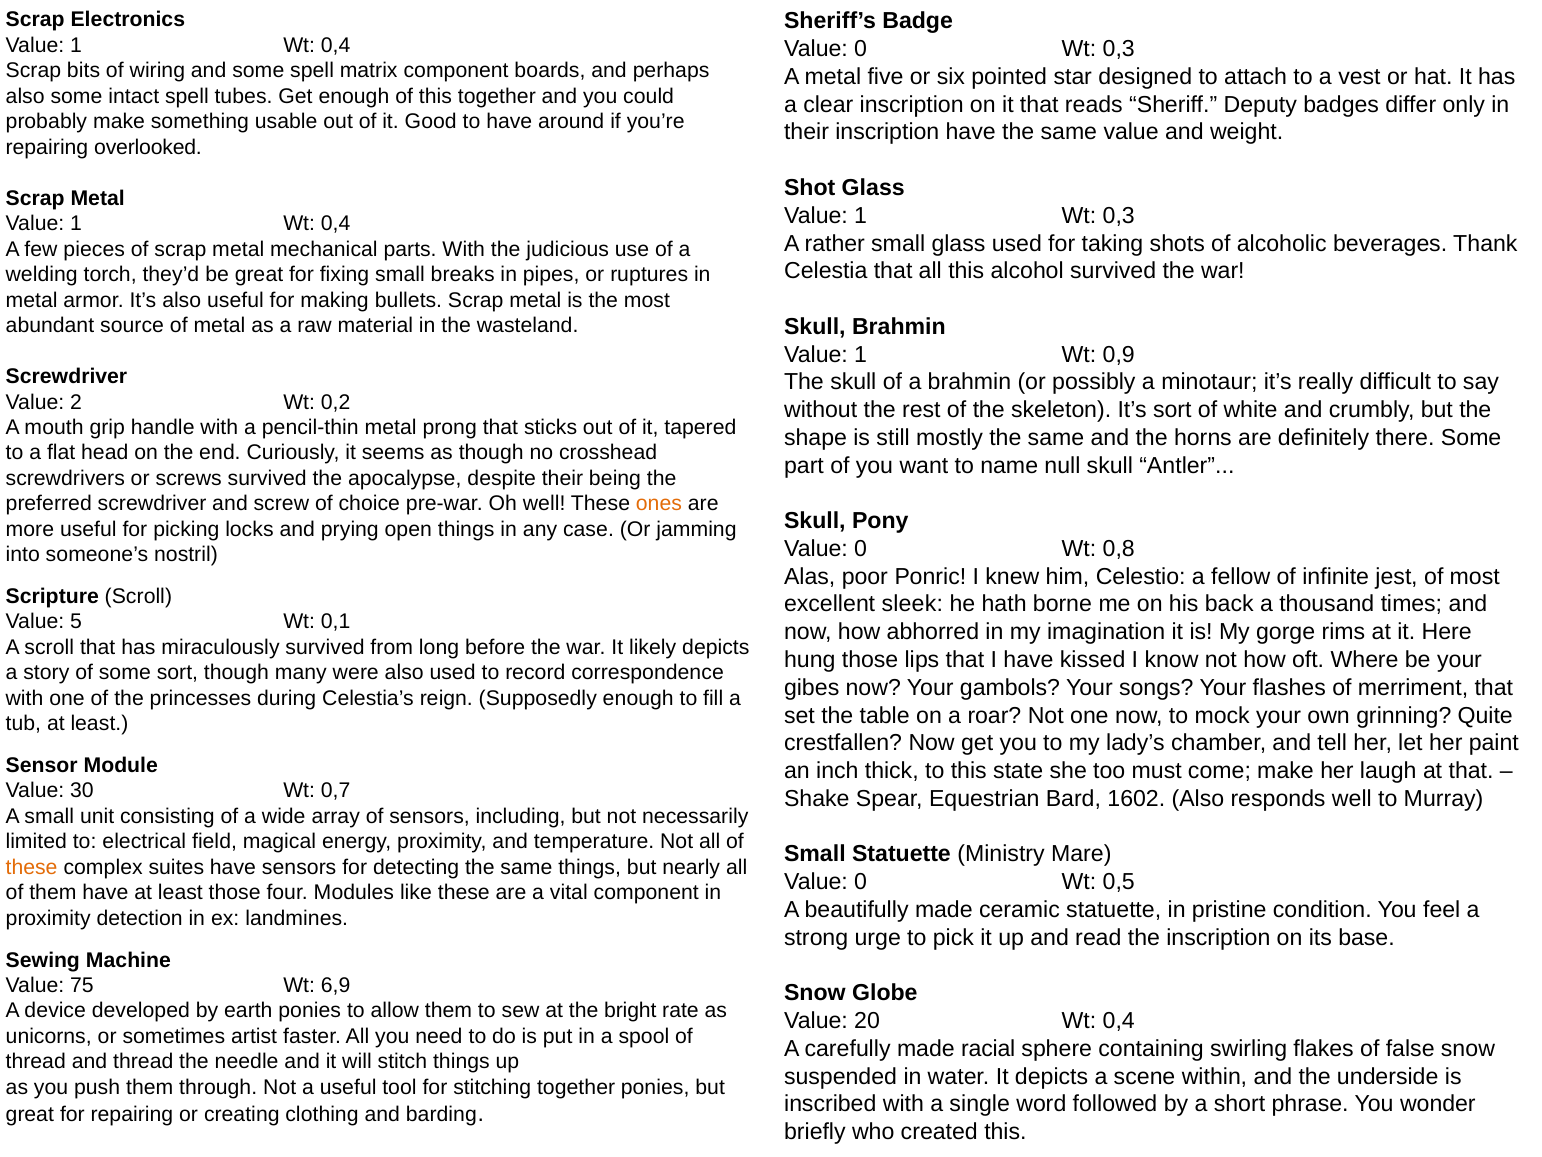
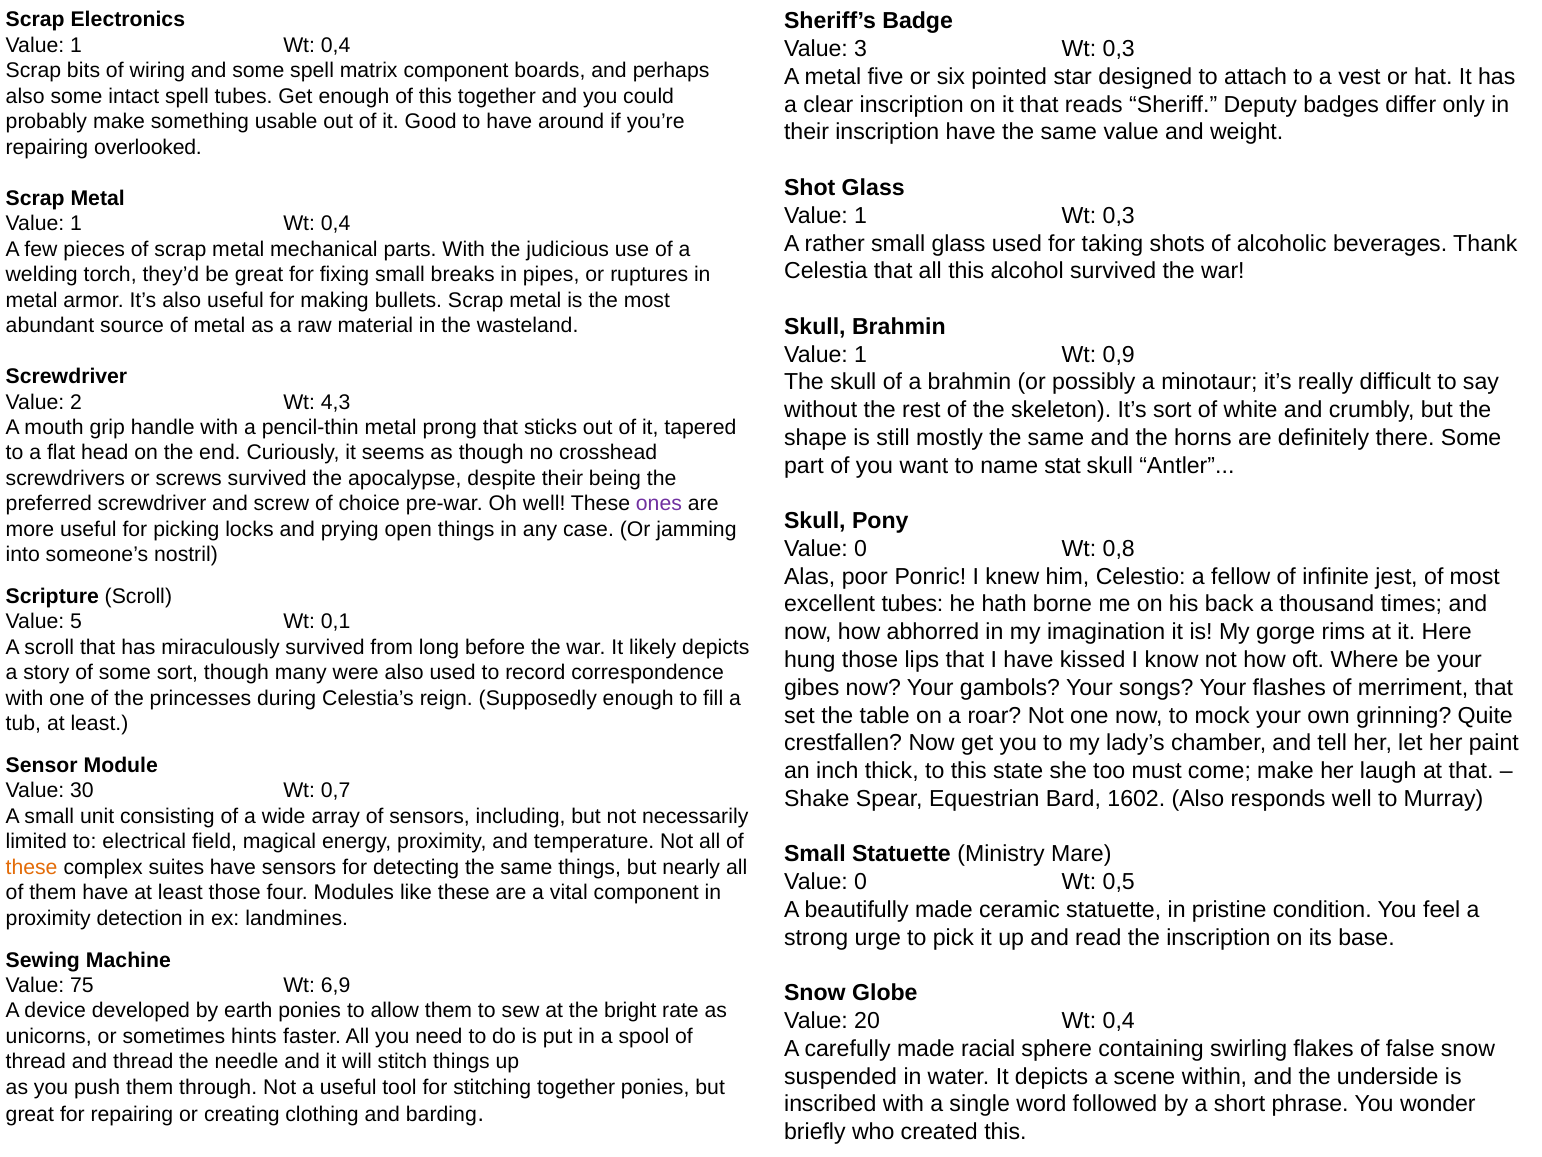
0: 0 -> 3 (861, 49)
0,2: 0,2 -> 4,3 (336, 402)
null: null -> stat (1063, 465)
ones colour: orange -> purple (659, 504)
excellent sleek: sleek -> tubes (912, 604)
artist: artist -> hints (254, 1036)
